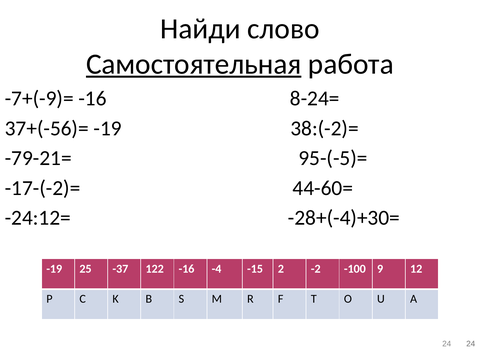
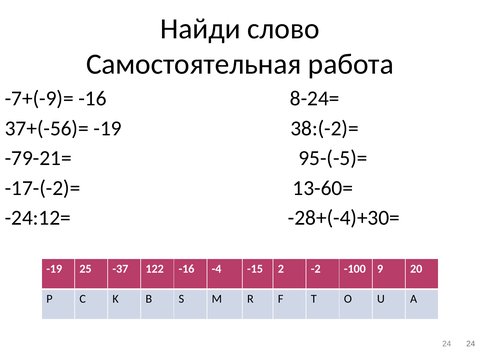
Самостоятельная underline: present -> none (194, 64)
44-60=: 44-60= -> 13-60= (323, 188)
12: 12 -> 20 (416, 269)
